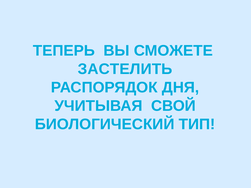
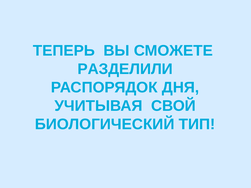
ЗАСТЕЛИТЬ: ЗАСТЕЛИТЬ -> РАЗДЕЛИЛИ (125, 69)
